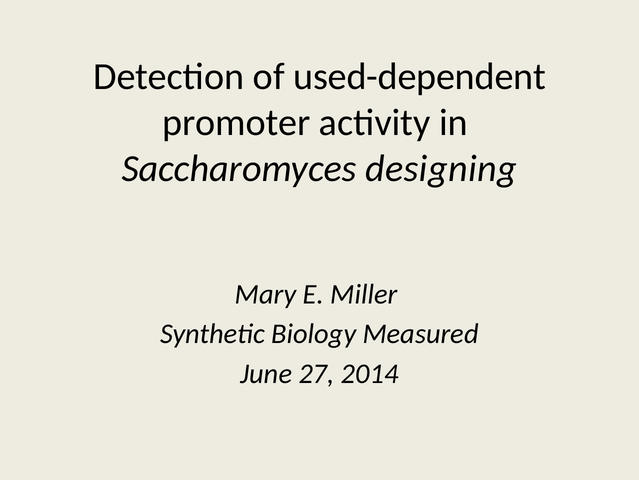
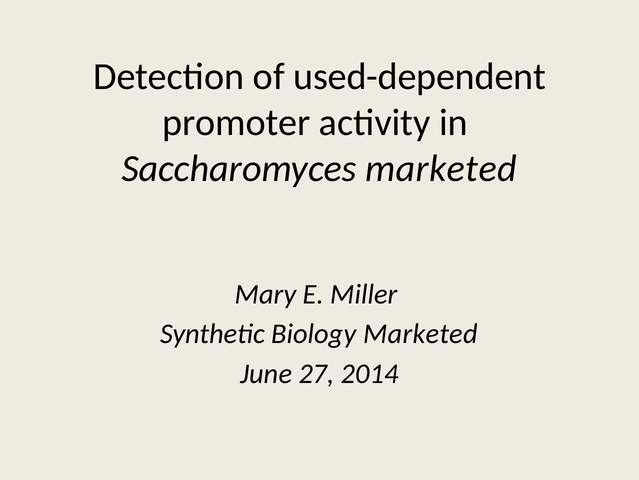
Saccharomyces designing: designing -> marketed (441, 168)
Biology Measured: Measured -> Marketed (421, 334)
